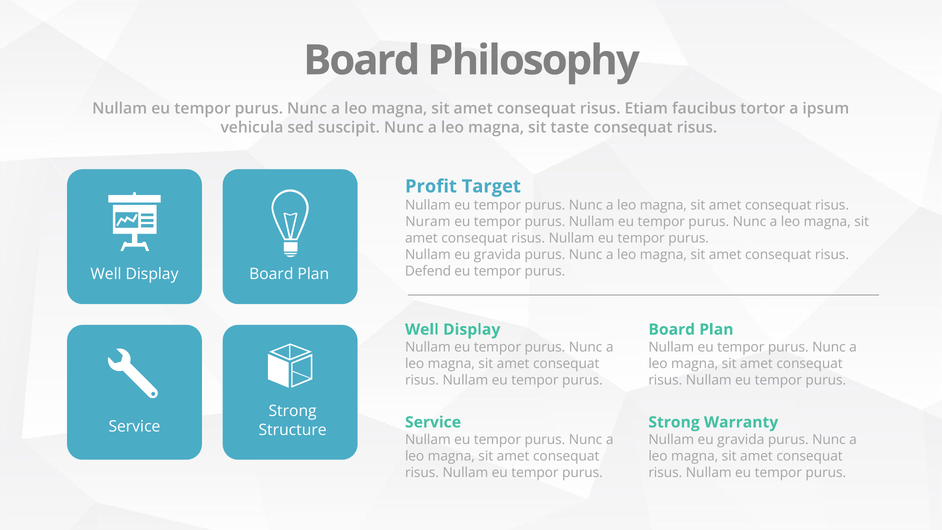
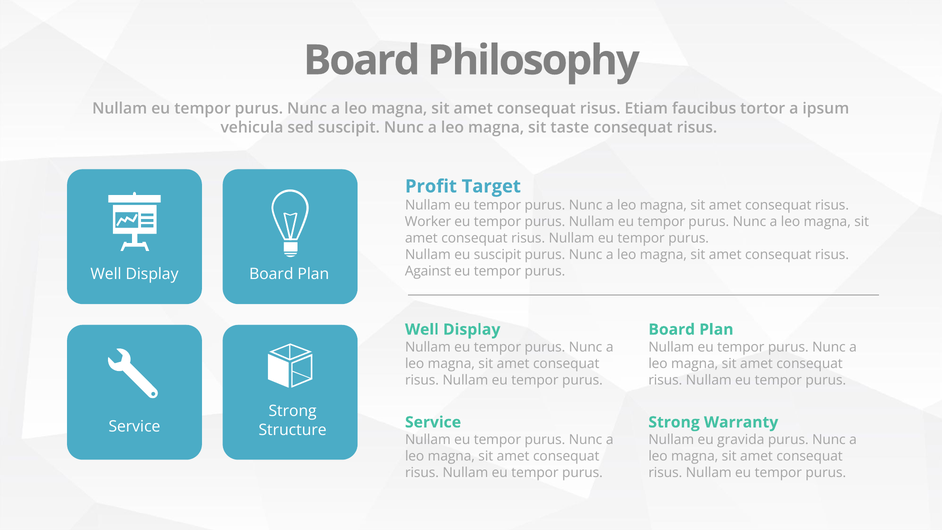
Nuram: Nuram -> Worker (428, 222)
gravida: gravida -> suscipit (498, 255)
Defend: Defend -> Against (428, 271)
